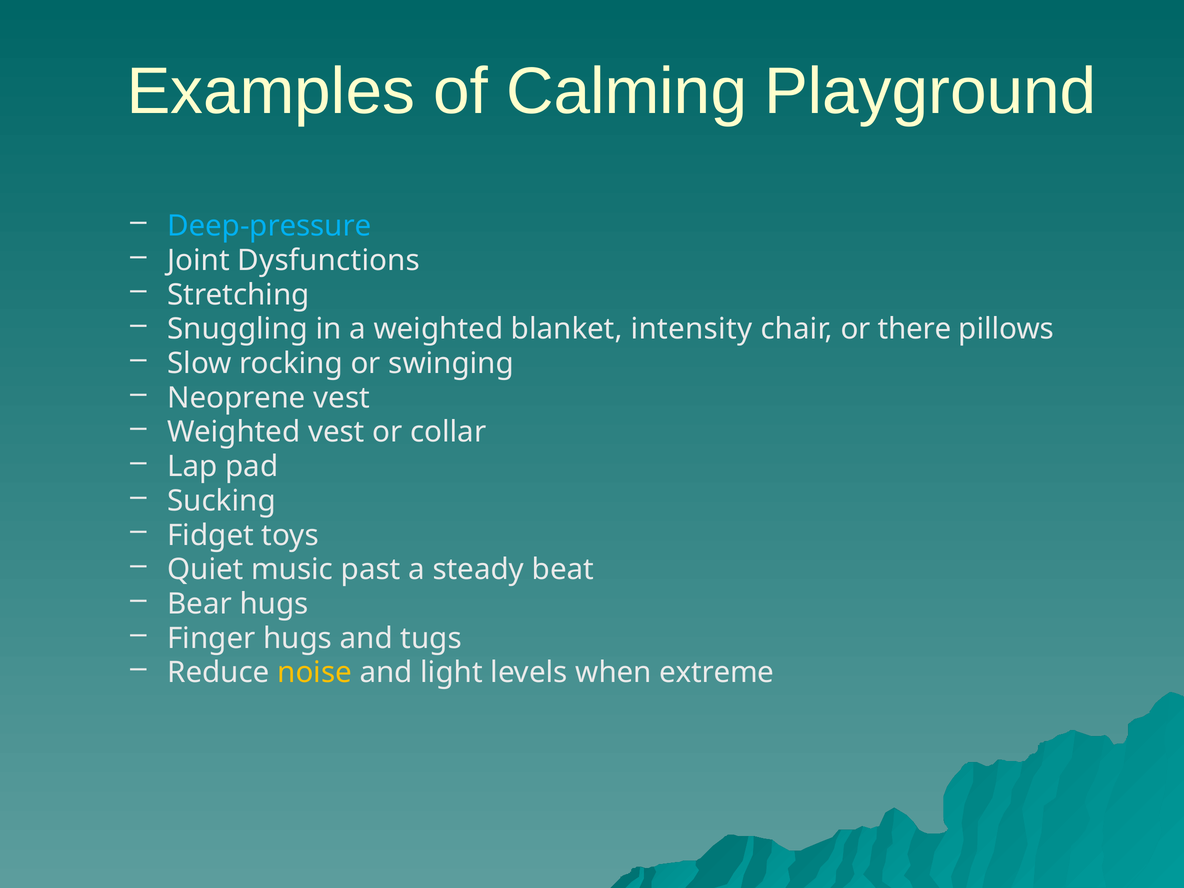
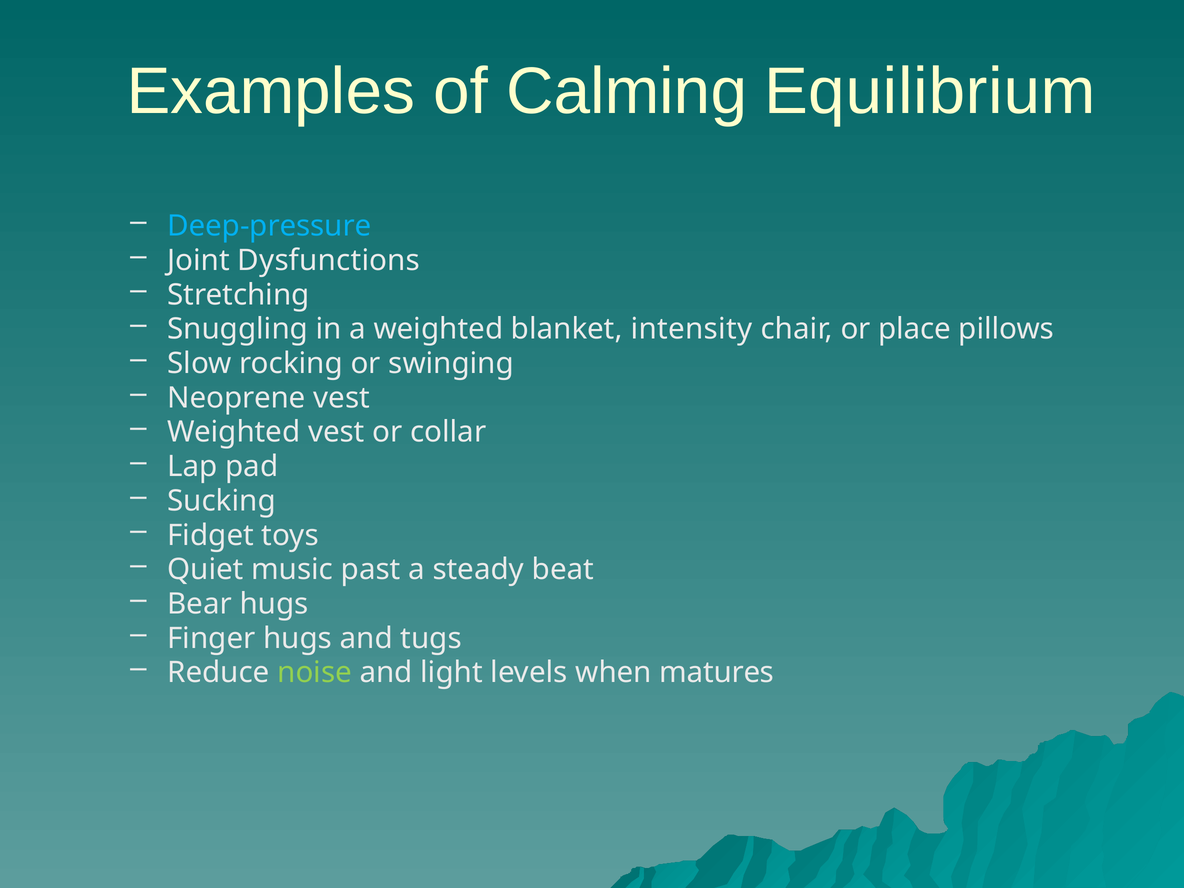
Playground: Playground -> Equilibrium (930, 92)
there: there -> place (915, 329)
noise colour: yellow -> light green (315, 673)
extreme: extreme -> matures (717, 673)
